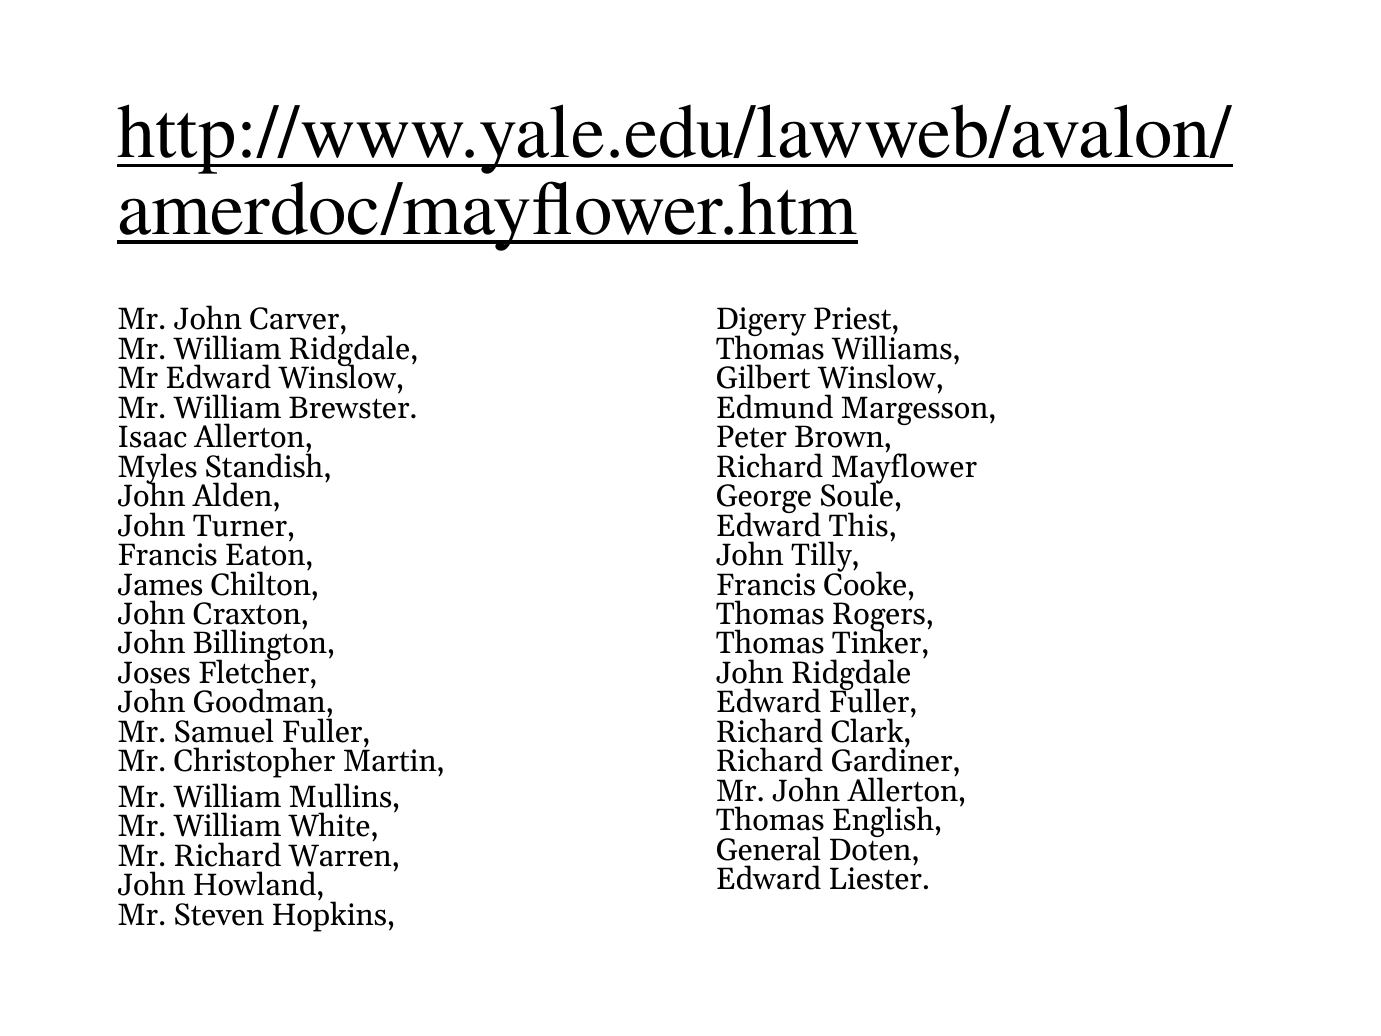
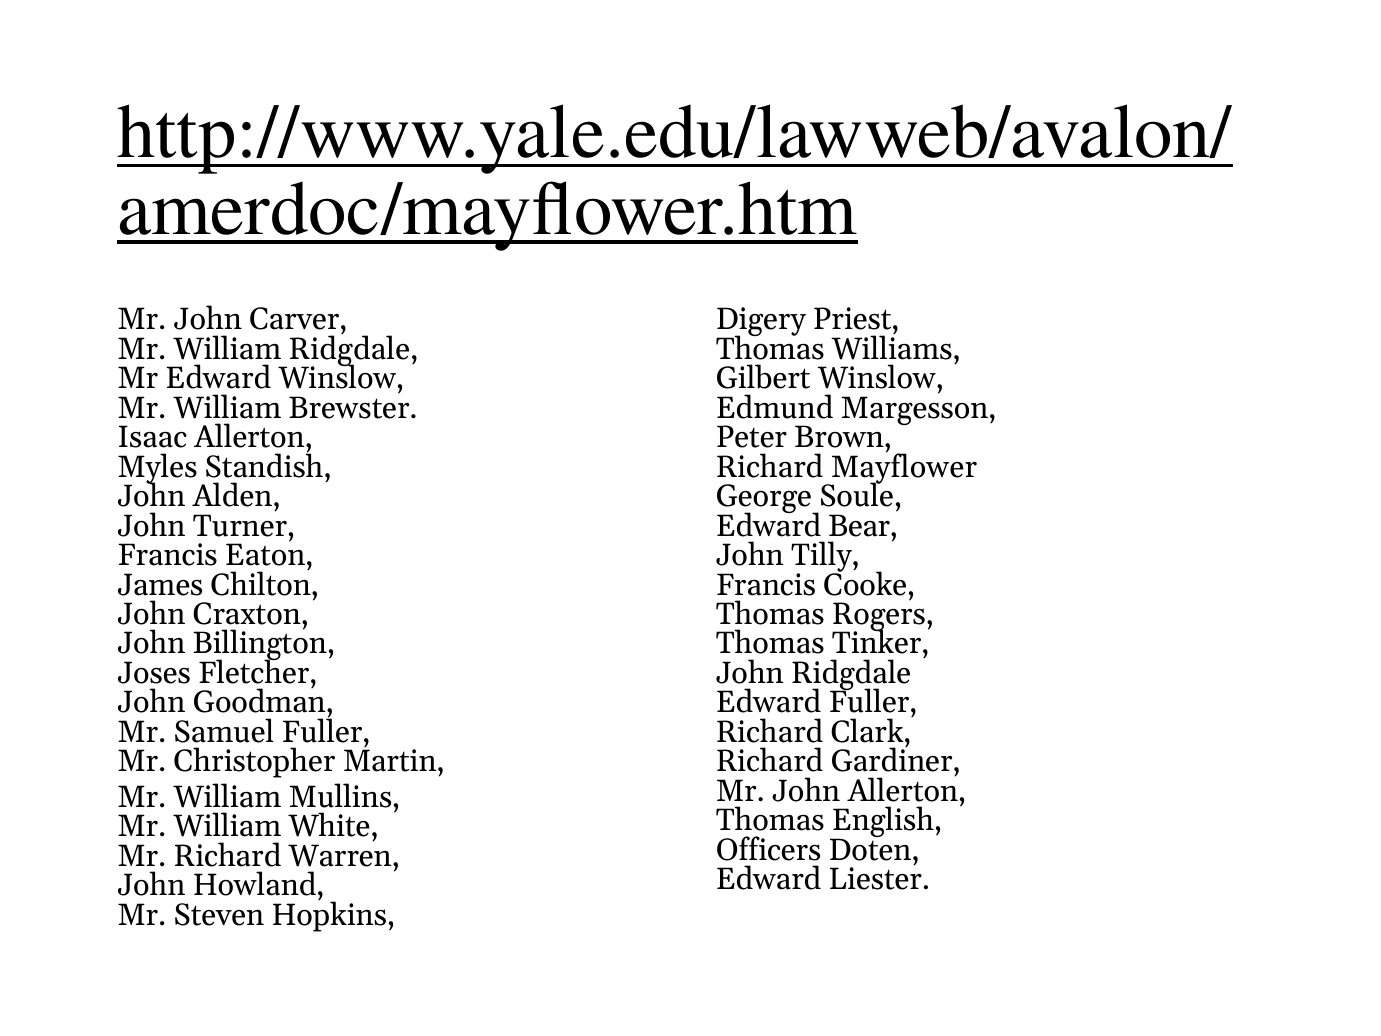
This: This -> Bear (863, 526)
General: General -> Officers (769, 850)
